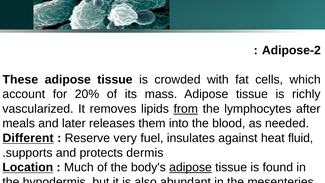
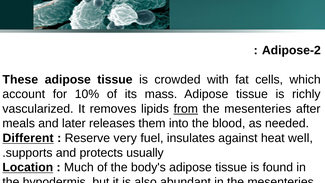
20%: 20% -> 10% (87, 94)
lymphocytes: lymphocytes -> mesenteries (258, 109)
fluid: fluid -> well (300, 138)
dermis: dermis -> usually (145, 153)
adipose underline: present -> none (191, 167)
